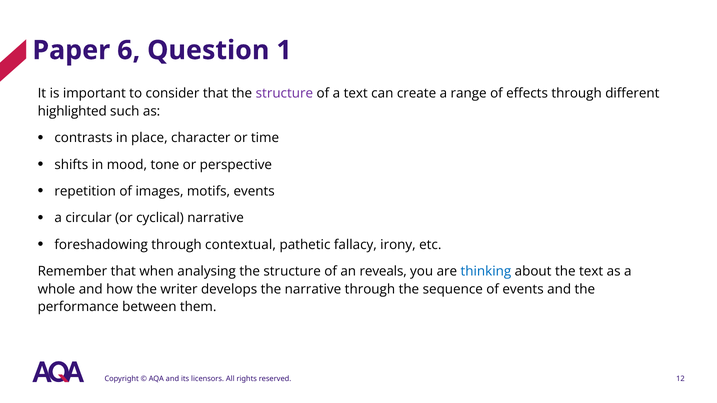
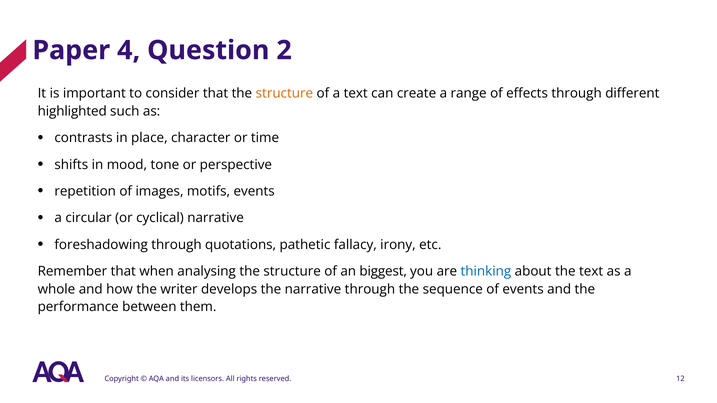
6: 6 -> 4 (129, 50)
1: 1 -> 2 (284, 50)
structure colour: purple -> orange (284, 94)
contextual: contextual -> quotations (241, 245)
reveals: reveals -> biggest (383, 272)
